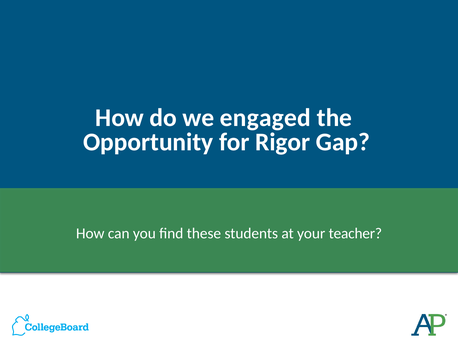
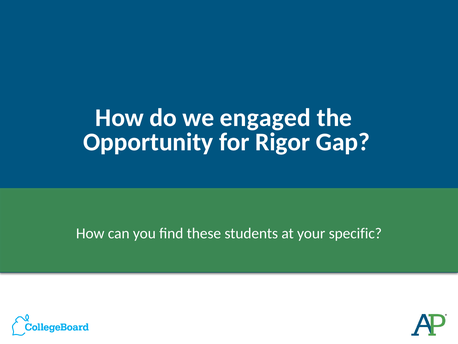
teacher: teacher -> specific (355, 233)
